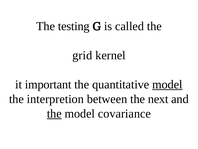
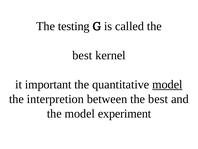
grid: grid -> best (82, 55)
between the next: next -> best (158, 99)
the underline: present -> none (54, 113)
covariance: covariance -> experiment (125, 113)
